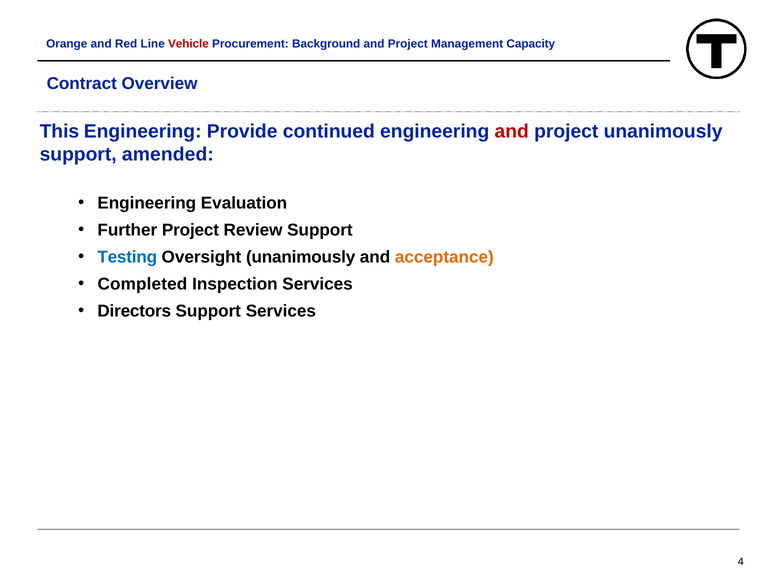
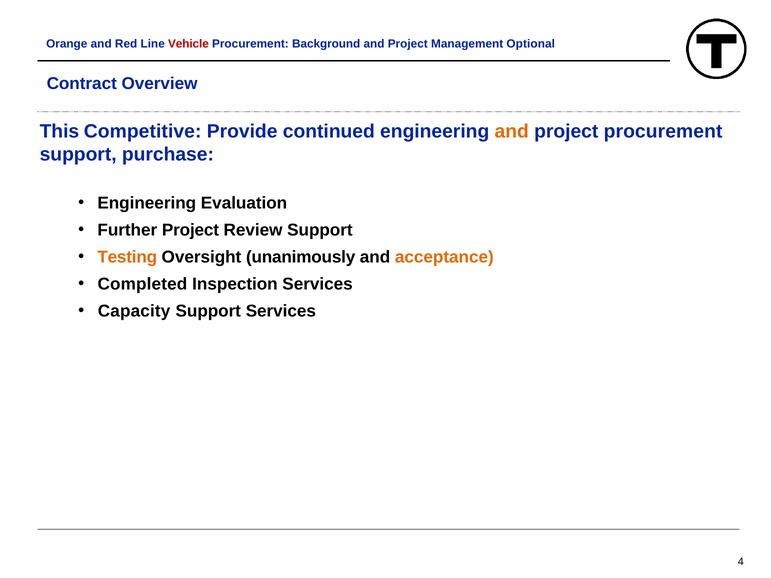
Capacity: Capacity -> Optional (531, 44)
This Engineering: Engineering -> Competitive (143, 132)
and colour: red -> orange (512, 132)
project unanimously: unanimously -> procurement (663, 132)
amended: amended -> purchase (168, 155)
Testing colour: blue -> orange (127, 257)
Directors: Directors -> Capacity (134, 311)
